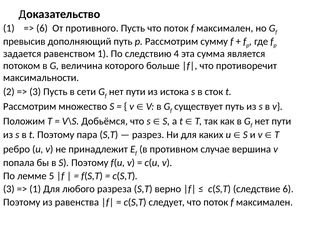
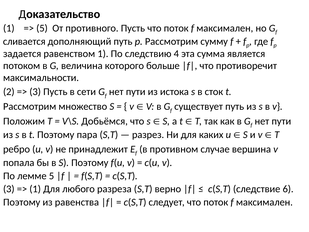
6: 6 -> 5 (42, 28)
превысив: превысив -> сливается (24, 41)
